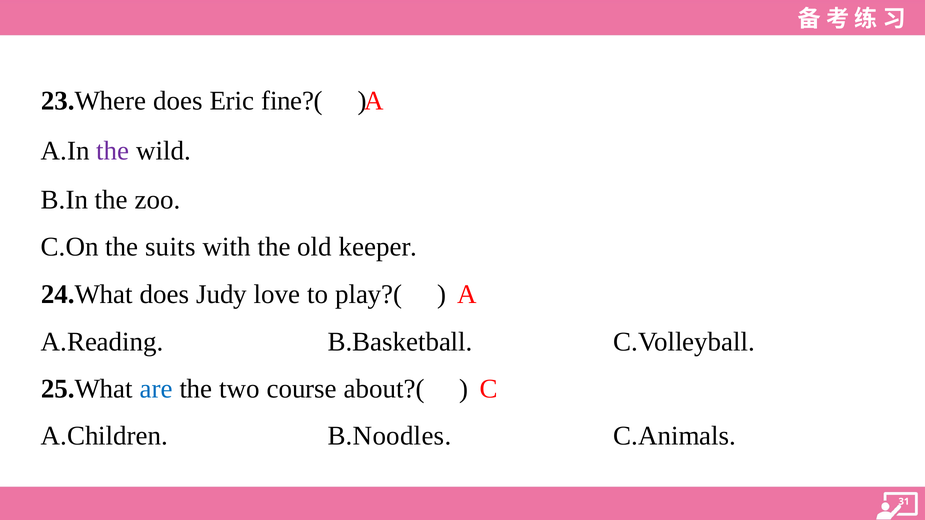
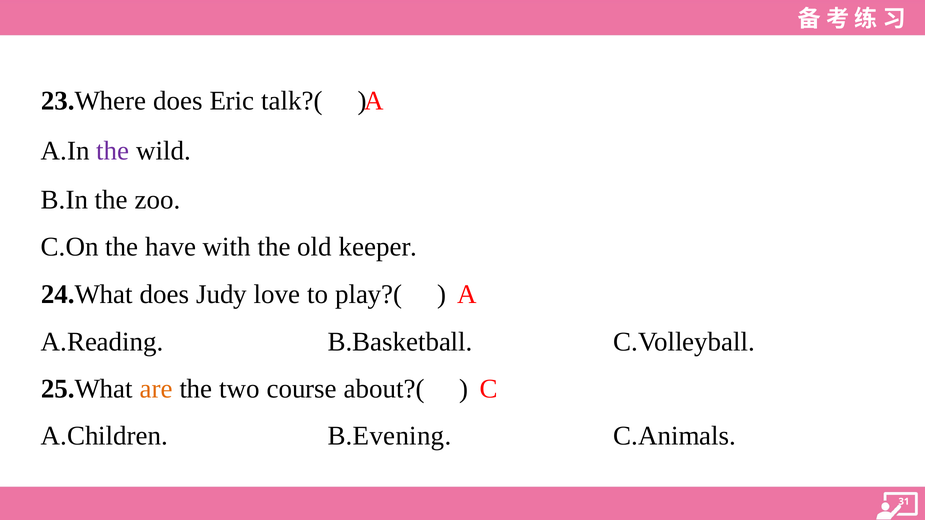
fine?(: fine?( -> talk?( (292, 101)
suits: suits -> have (171, 247)
are colour: blue -> orange (156, 389)
B.Noodles: B.Noodles -> B.Evening (390, 436)
